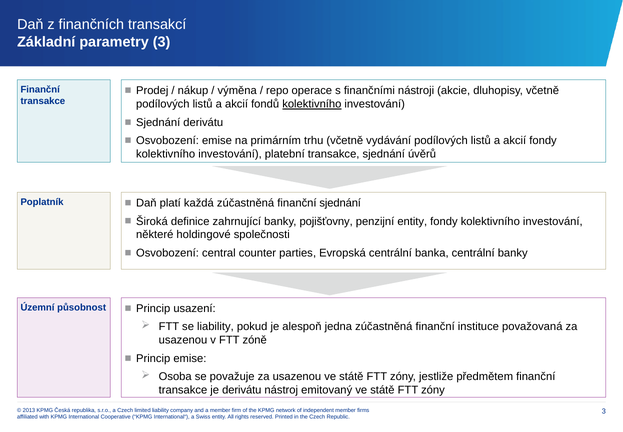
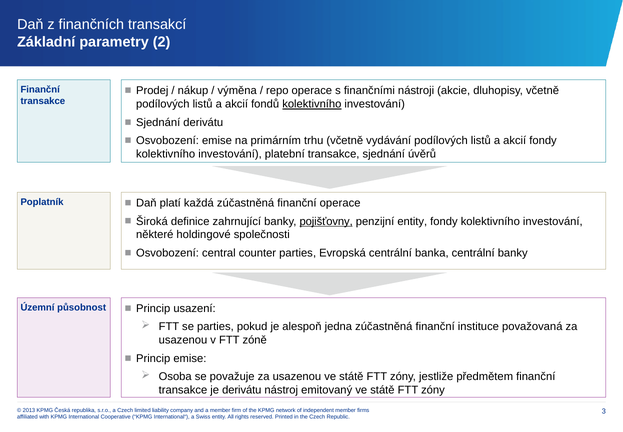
parametry 3: 3 -> 2 (162, 42)
finanční sjednání: sjednání -> operace (340, 203)
pojišťovny underline: none -> present (326, 221)
se liability: liability -> parties (215, 326)
